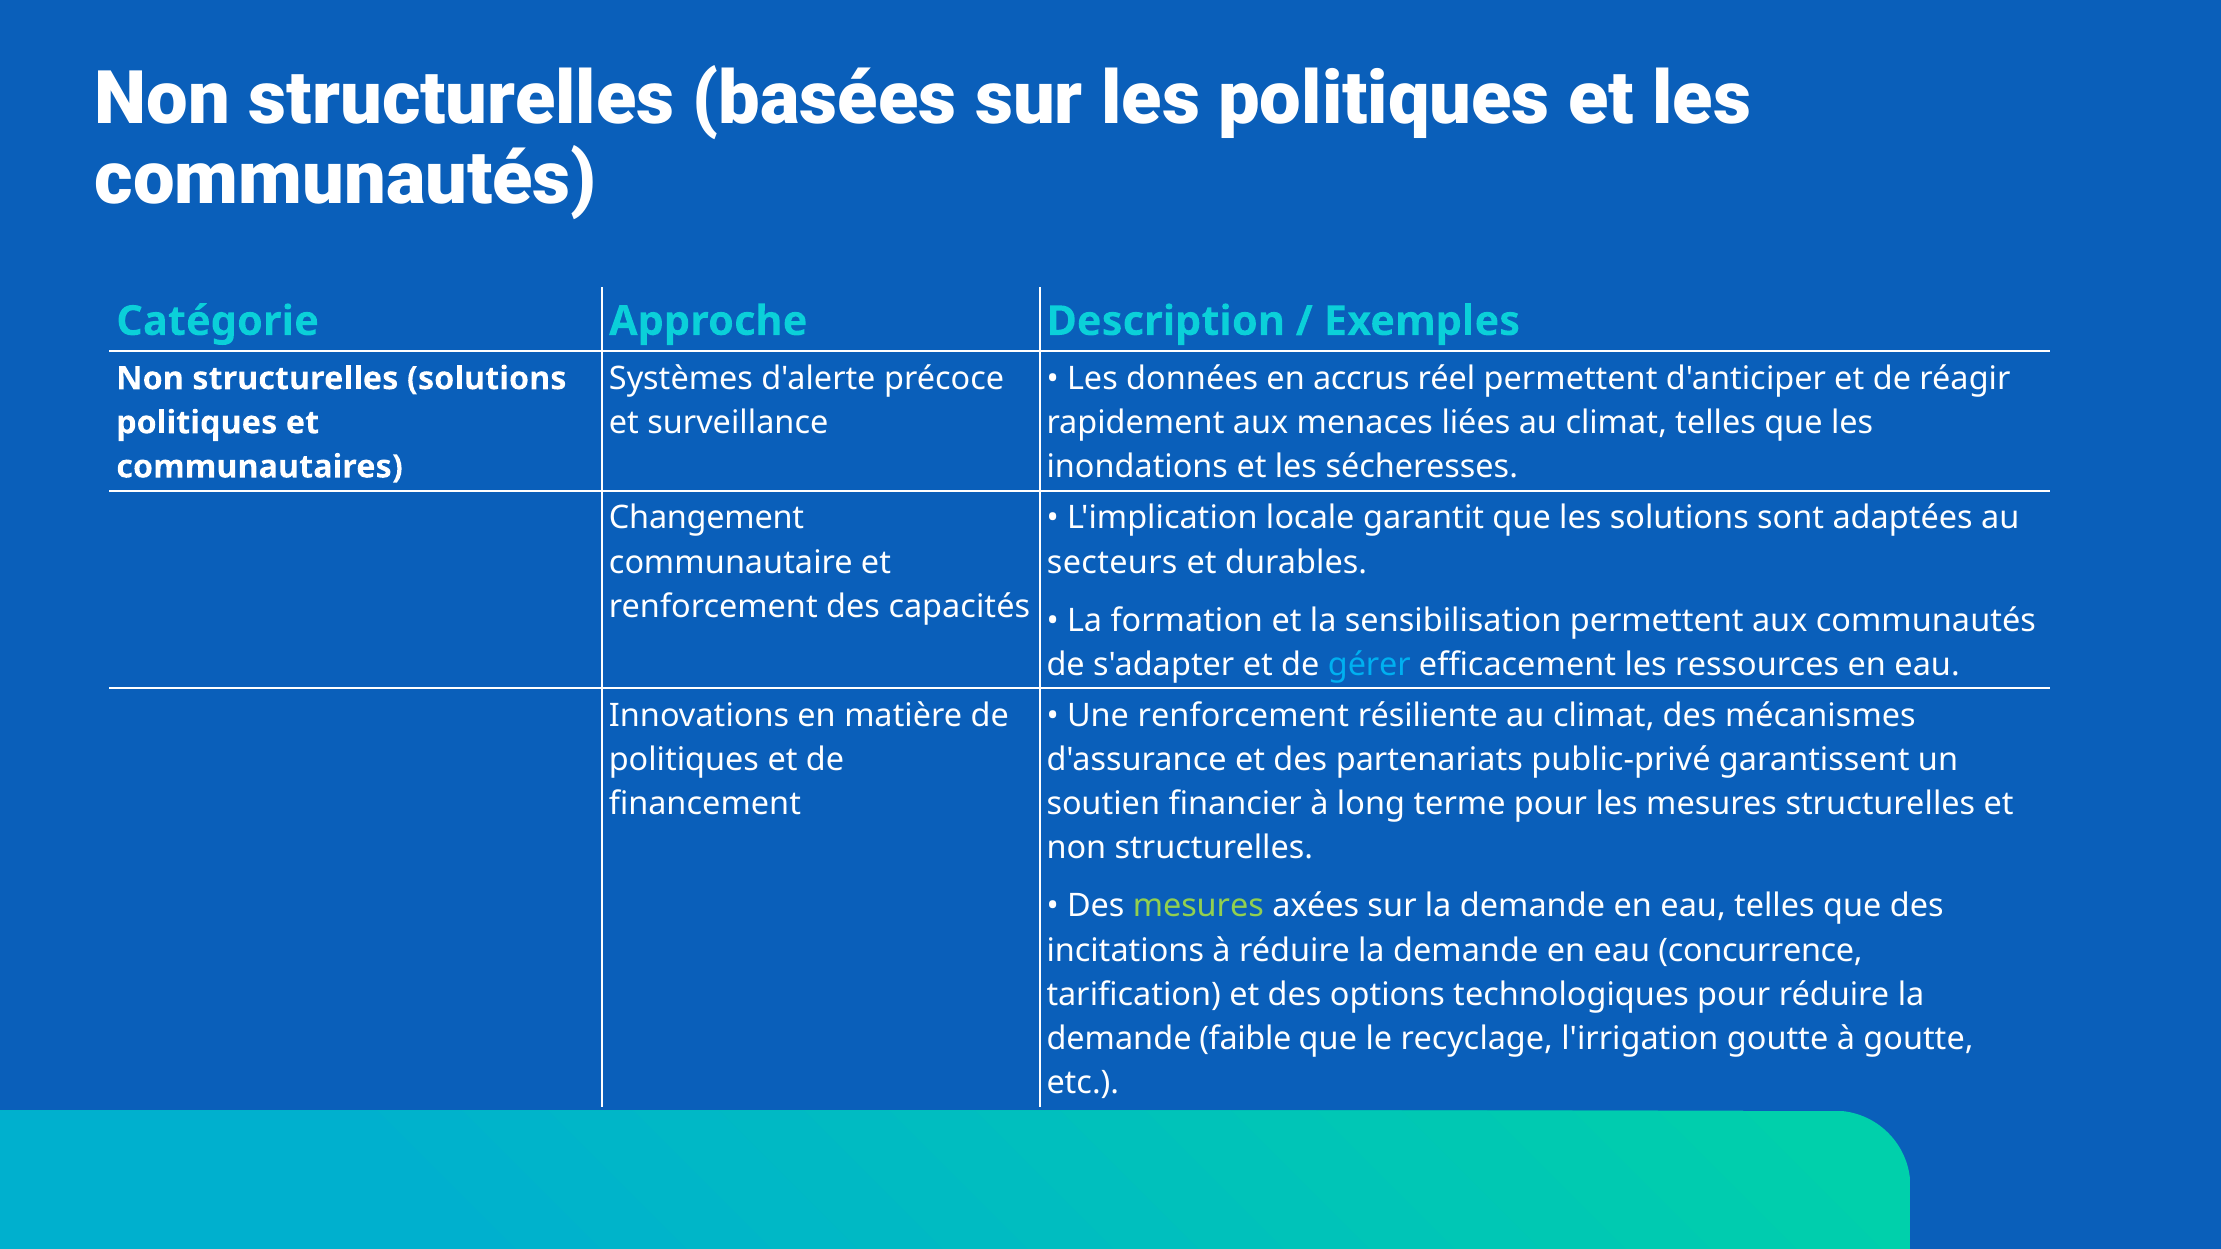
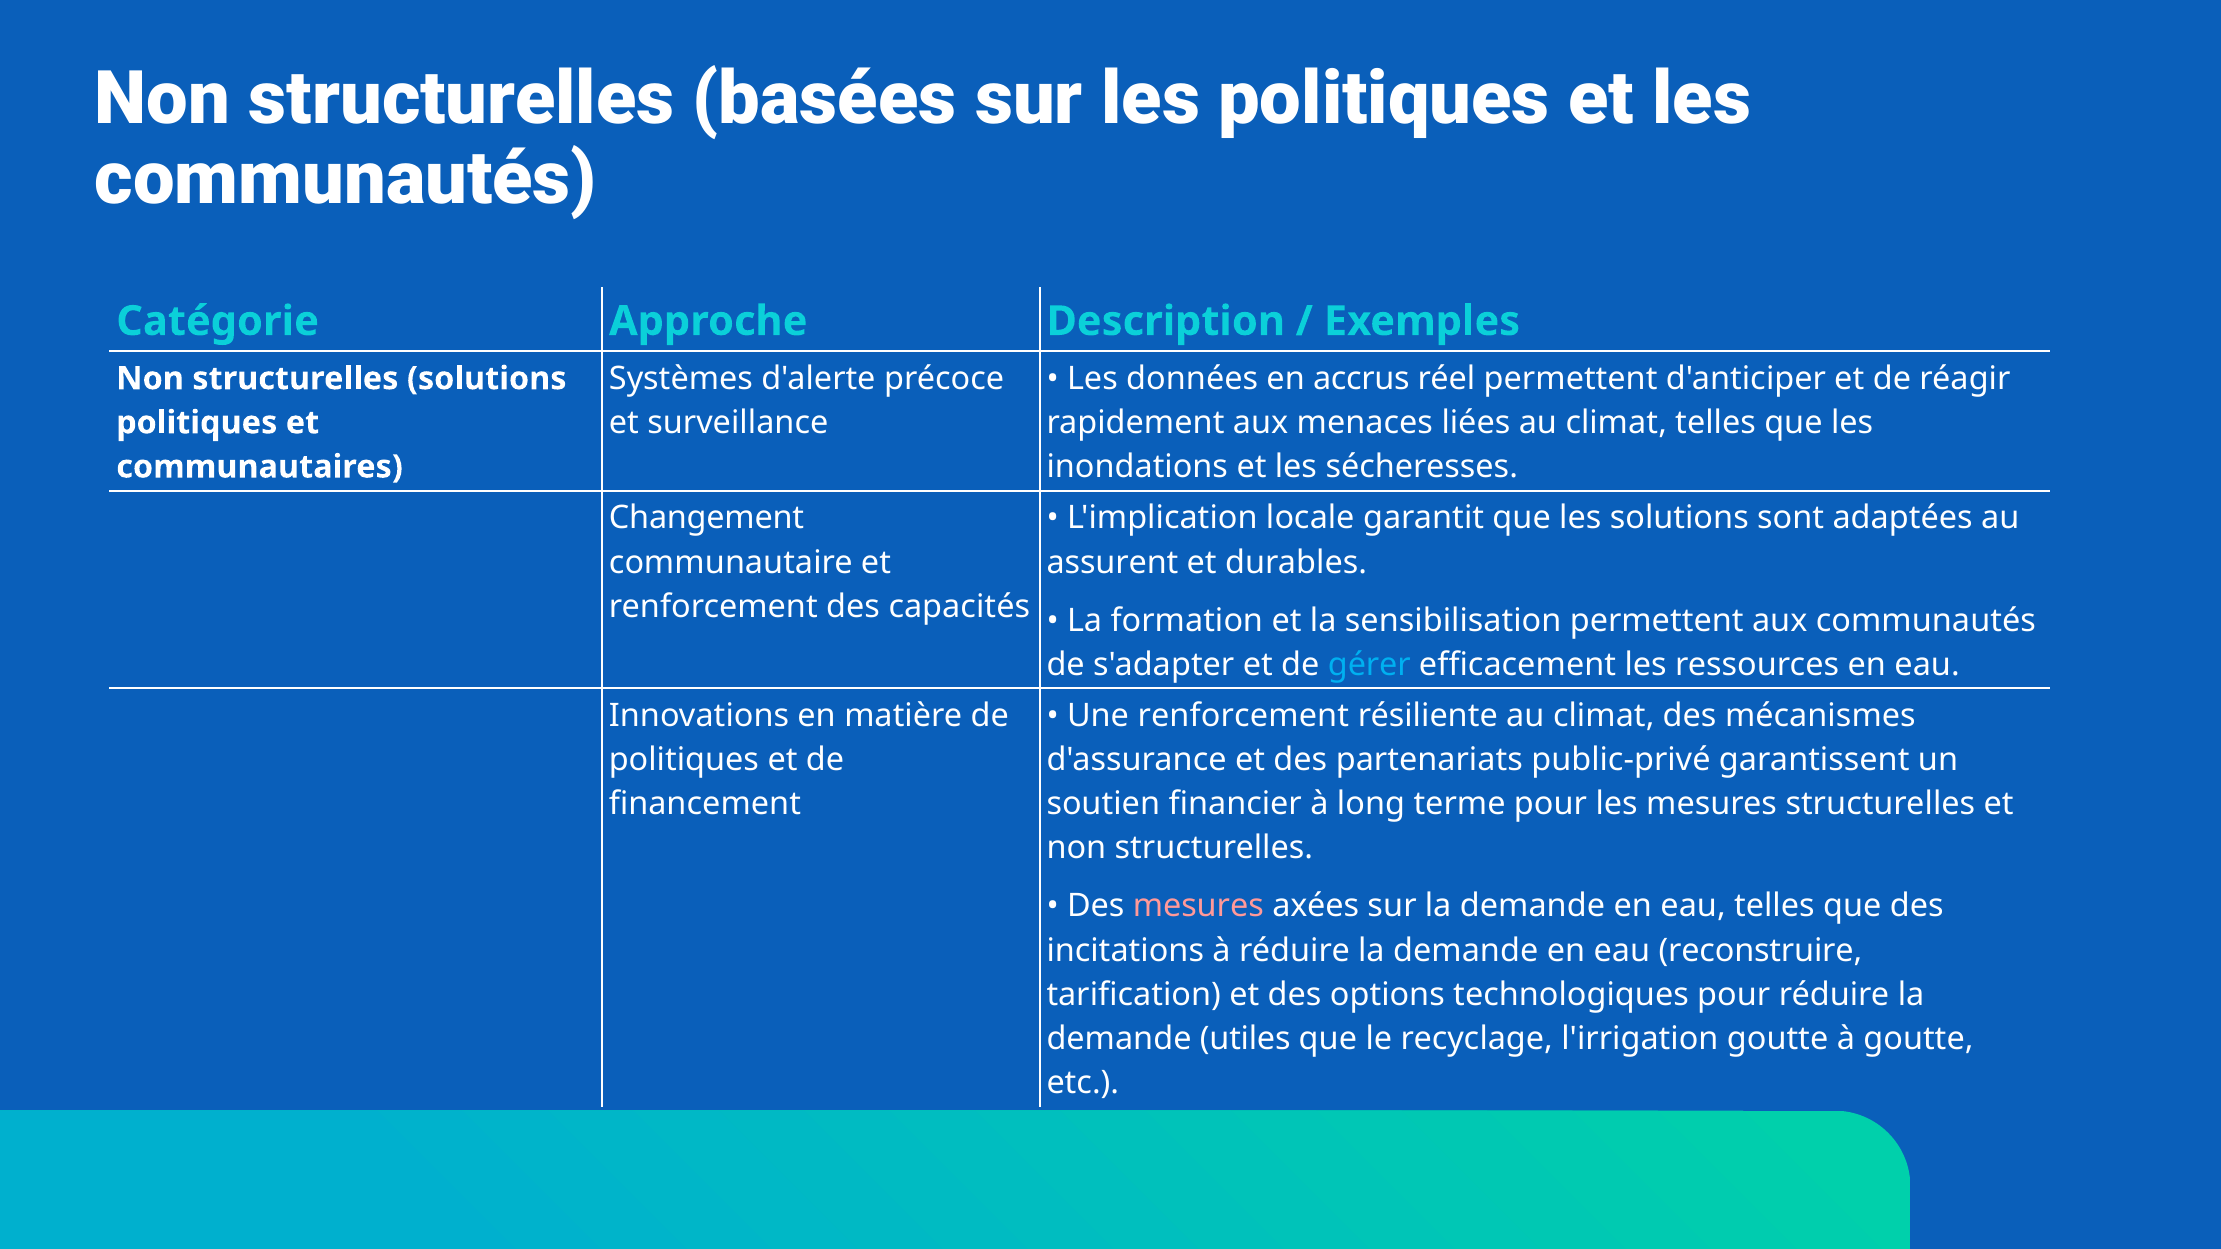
secteurs: secteurs -> assurent (1112, 562)
mesures colour: light green -> pink (1198, 907)
concurrence: concurrence -> reconstruire (1760, 951)
faible: faible -> utiles (1245, 1039)
